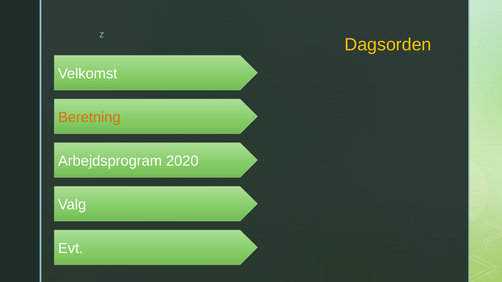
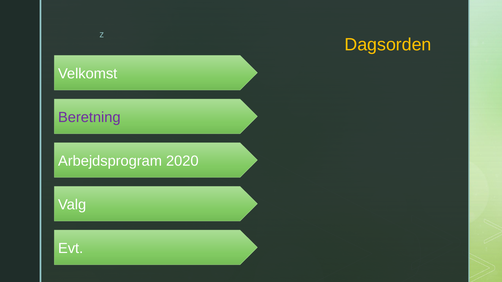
Beretning colour: orange -> purple (89, 118)
